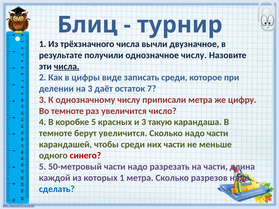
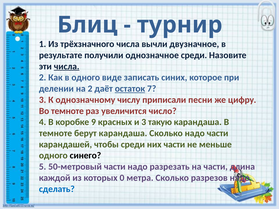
однозначное числу: числу -> среди (194, 55)
в цифры: цифры -> одного (86, 78)
записать среди: среди -> синих (174, 78)
на 3: 3 -> 2 (90, 89)
остаток underline: none -> present (130, 89)
приписали метра: метра -> песни (200, 100)
коробке 5: 5 -> 9 (94, 122)
берут увеличится: увеличится -> карандаша (123, 133)
синего colour: red -> black (85, 156)
которых 1: 1 -> 0 (122, 178)
